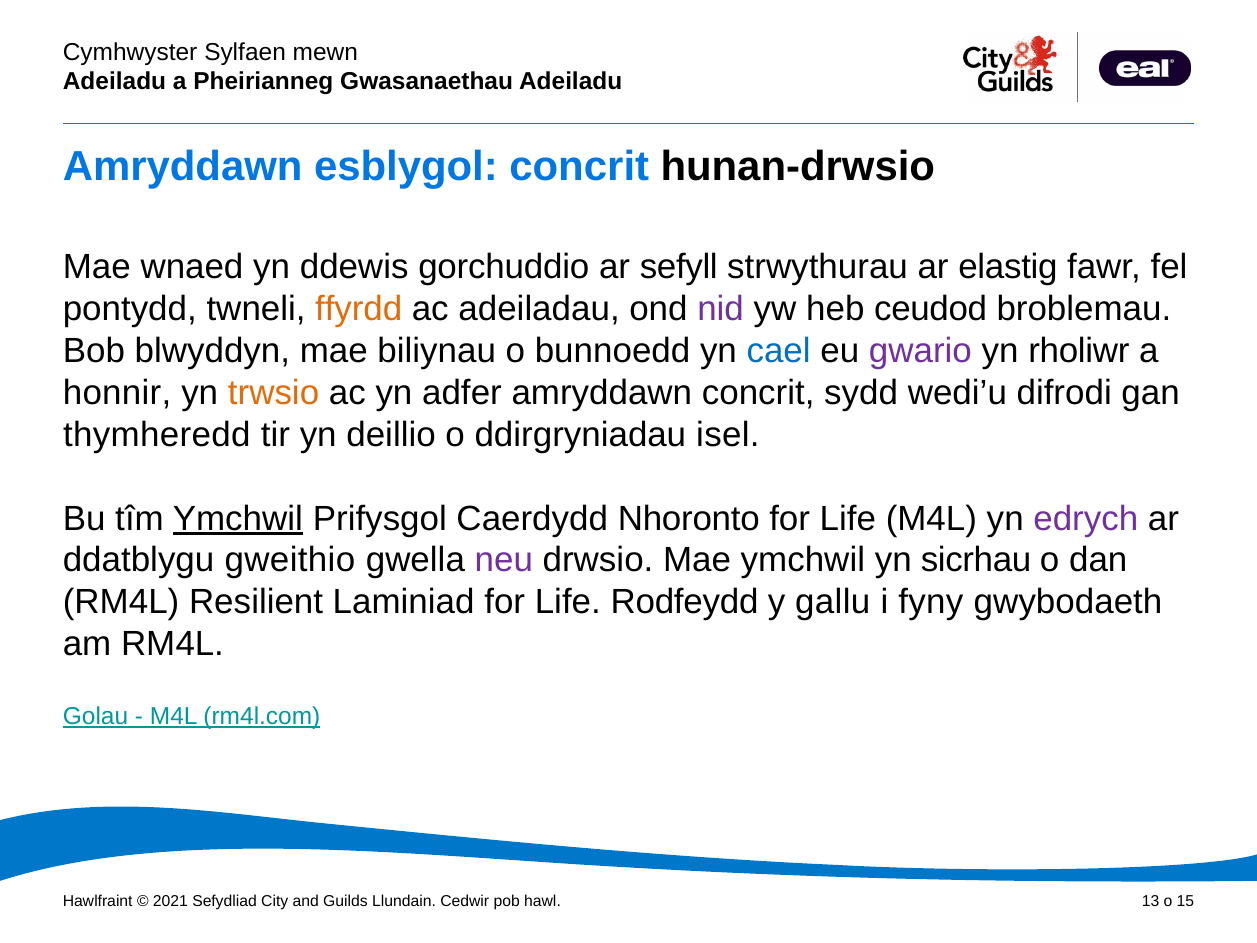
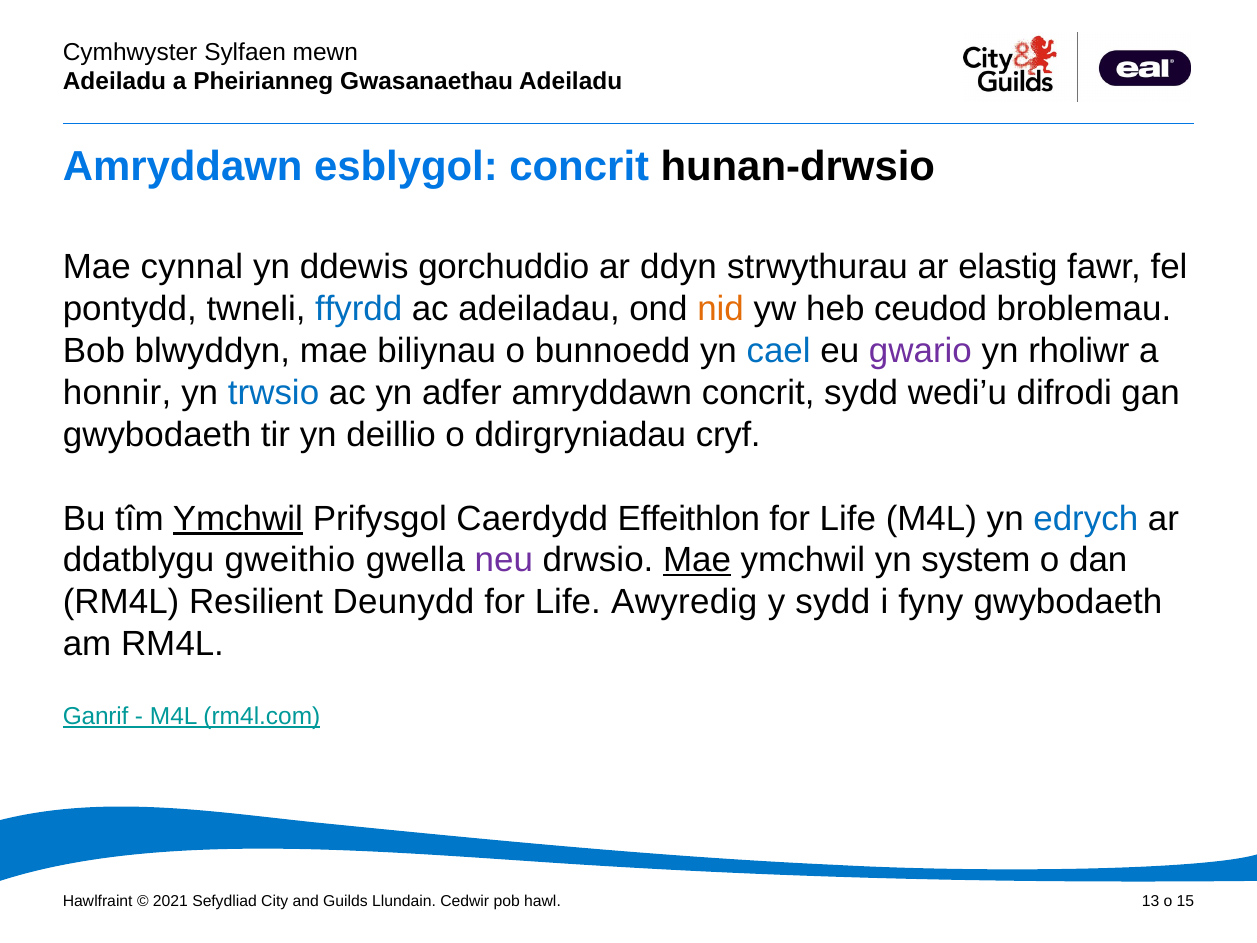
wnaed: wnaed -> cynnal (192, 267)
sefyll: sefyll -> ddyn (678, 267)
ffyrdd colour: orange -> blue (359, 309)
nid colour: purple -> orange (721, 309)
trwsio colour: orange -> blue (274, 393)
thymheredd: thymheredd -> gwybodaeth (157, 435)
isel: isel -> cryf (728, 435)
Nhoronto: Nhoronto -> Effeithlon (689, 518)
edrych colour: purple -> blue (1086, 518)
Mae underline: none -> present (697, 560)
sicrhau: sicrhau -> system (976, 560)
Laminiad: Laminiad -> Deunydd (403, 602)
Rodfeydd: Rodfeydd -> Awyredig (684, 602)
y gallu: gallu -> sydd (833, 602)
Golau: Golau -> Ganrif (96, 716)
